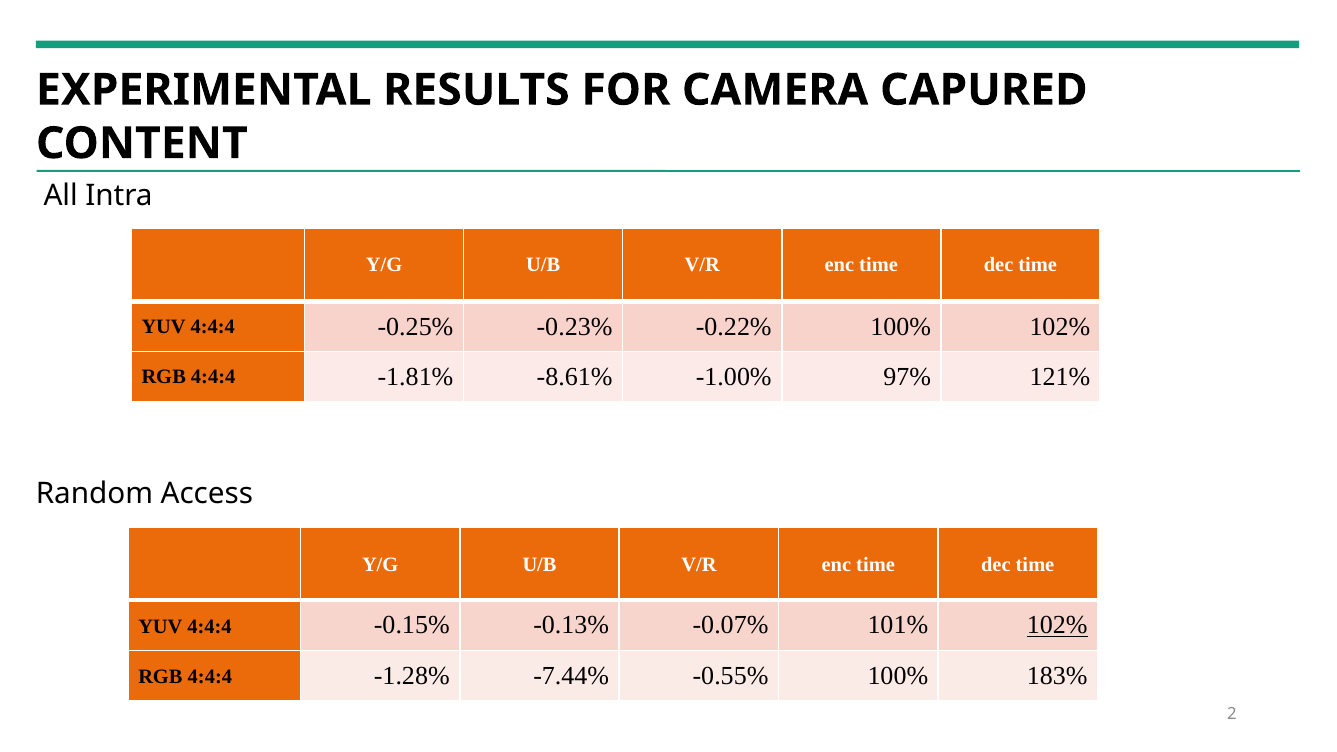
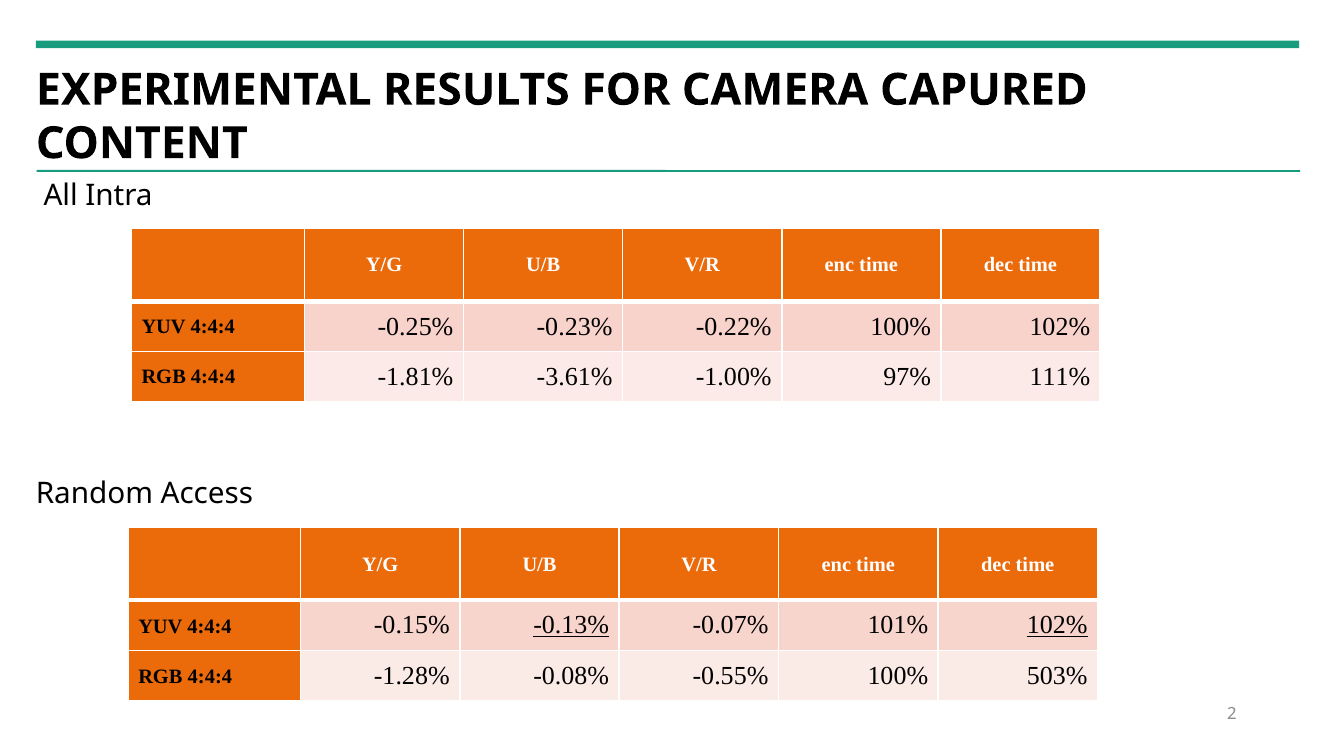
-8.61%: -8.61% -> -3.61% (575, 377)
121%: 121% -> 111% (1060, 377)
-0.13% underline: none -> present (571, 625)
-7.44%: -7.44% -> -0.08% (571, 676)
183%: 183% -> 503% (1057, 676)
